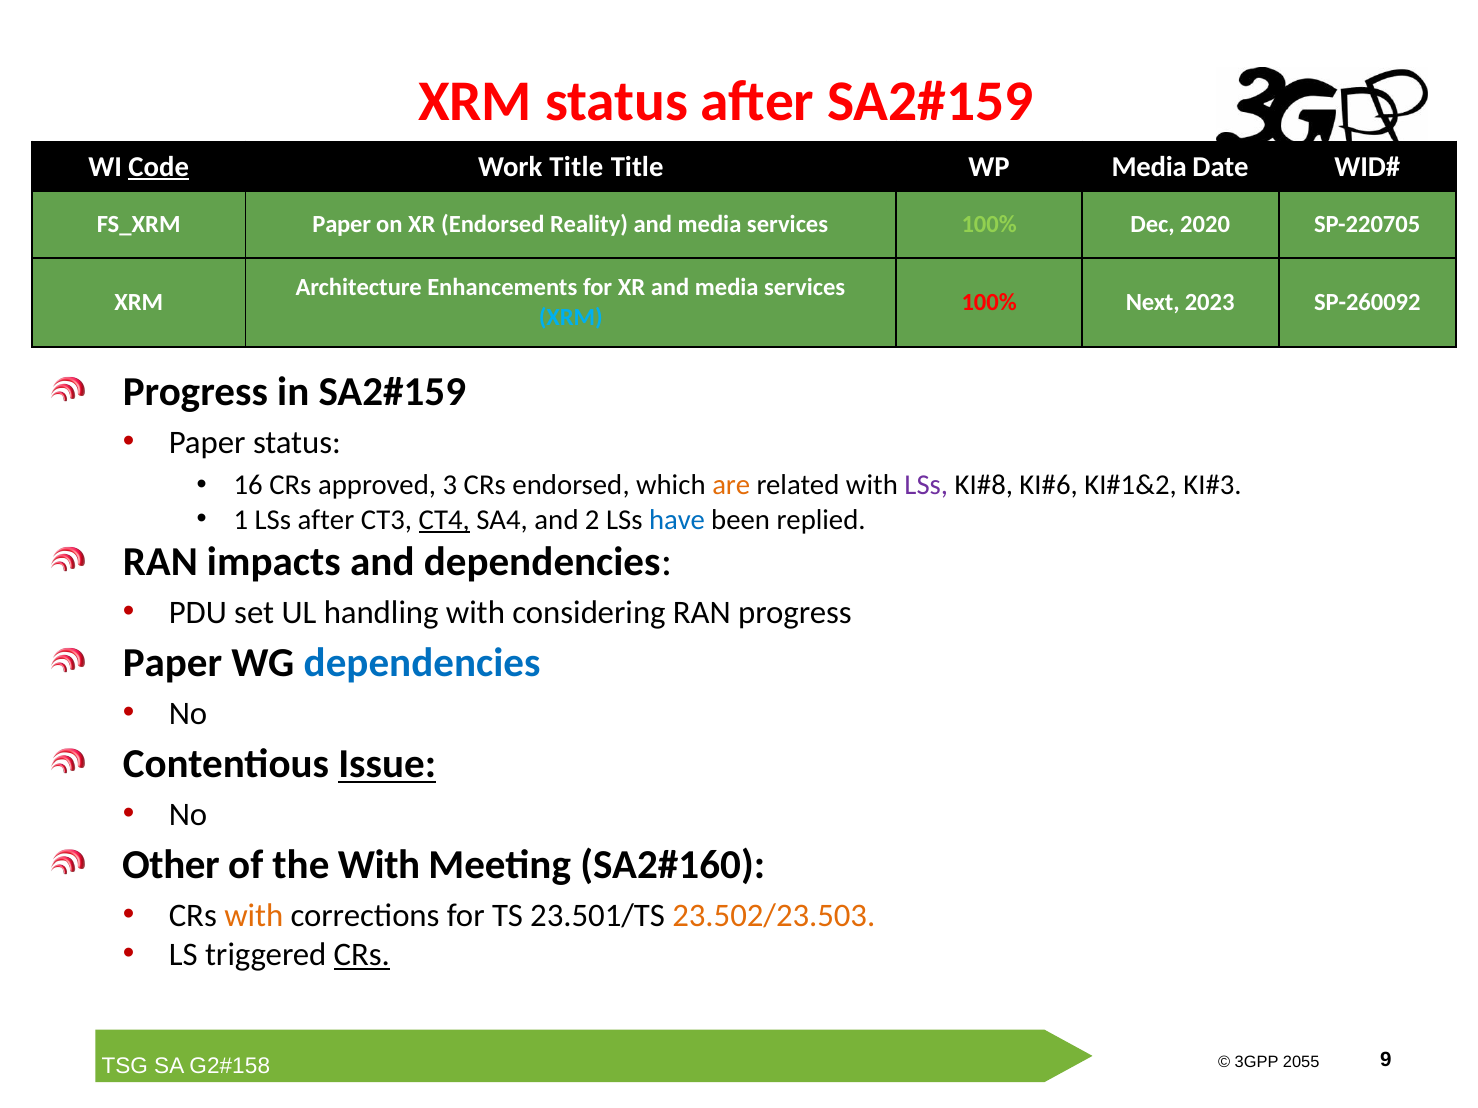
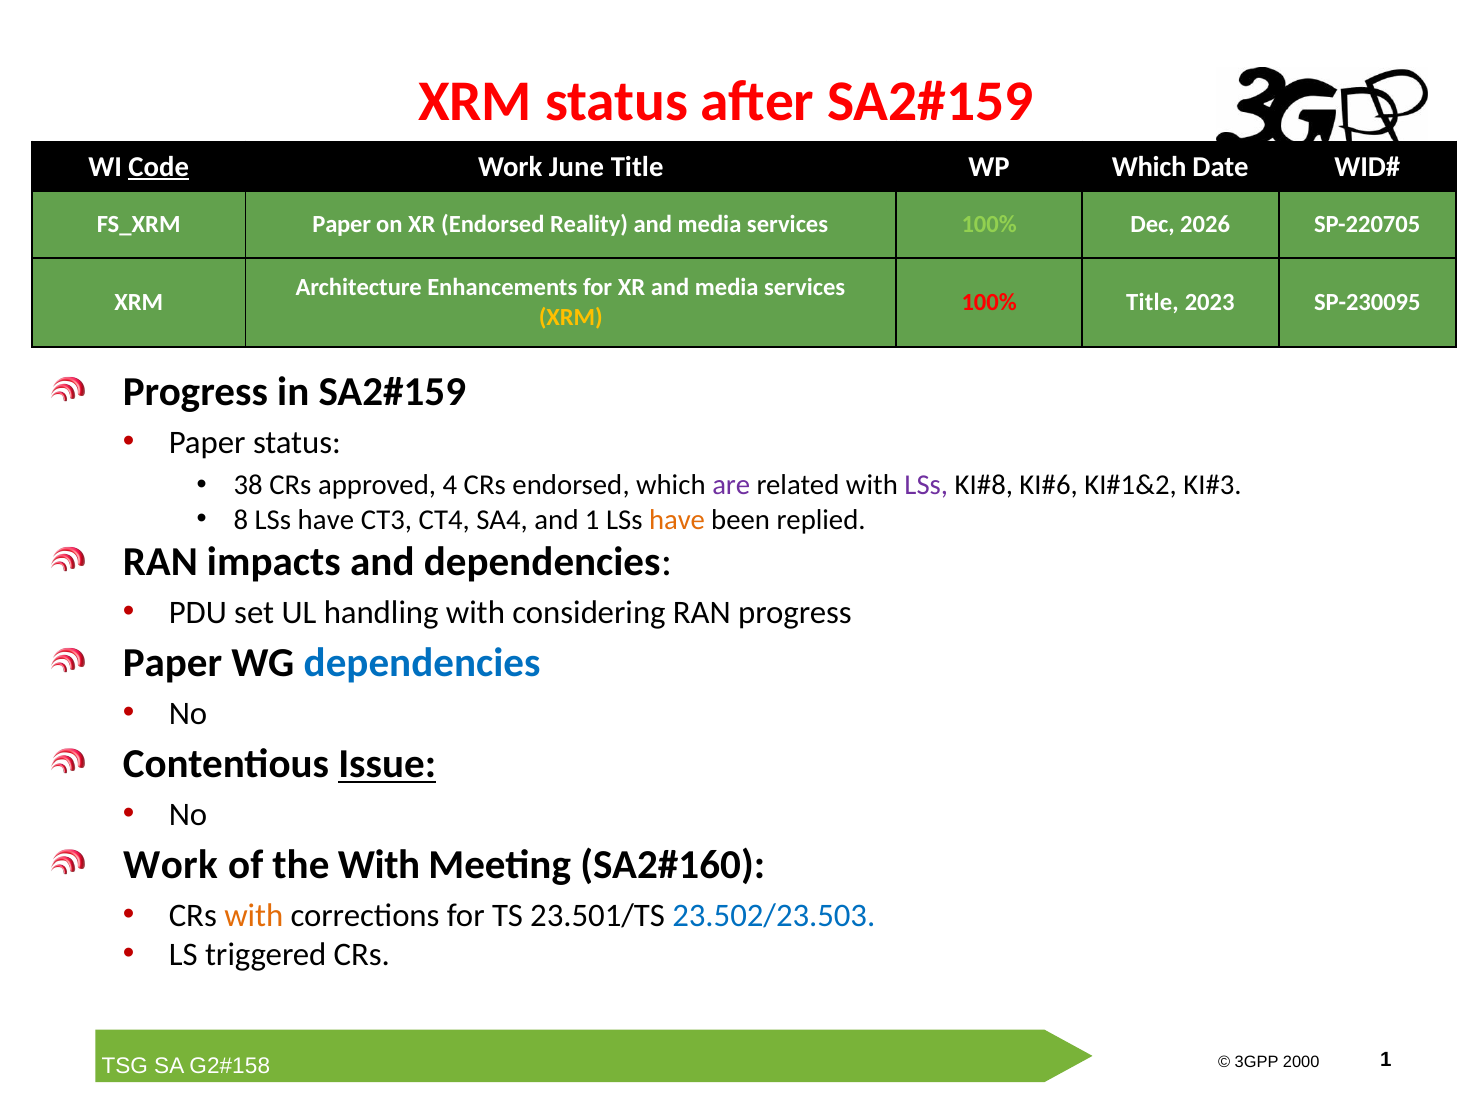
Work Title: Title -> June (577, 167)
WP Media: Media -> Which (1149, 167)
2020: 2020 -> 2026 (1205, 225)
100% Next: Next -> Title (1152, 303)
SP-260092: SP-260092 -> SP-230095 (1367, 303)
XRM colour: light blue -> yellow (571, 318)
16: 16 -> 38 (248, 485)
3: 3 -> 4 (450, 485)
are colour: orange -> purple (731, 485)
1: 1 -> 8 (241, 520)
after: after -> have (326, 520)
CT4 underline: present -> none (444, 520)
and 2: 2 -> 1 (592, 520)
have colour: blue -> orange (677, 520)
Other: Other -> Work (171, 866)
23.502/23.503 colour: orange -> blue (774, 916)
CRs underline: present -> none (362, 955)
2055: 2055 -> 2000 (1301, 1063)
9: 9 -> 1 (1386, 1060)
